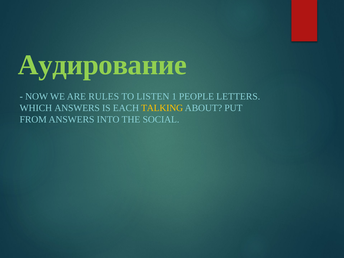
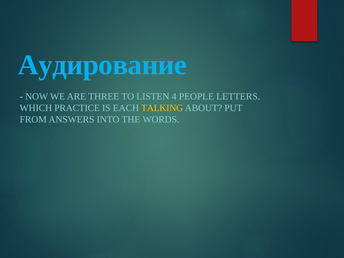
Аудирование colour: light green -> light blue (102, 65)
RULES: RULES -> THREE (104, 97)
1: 1 -> 4 (174, 97)
WHICH ANSWERS: ANSWERS -> PRACTICE (77, 108)
SOCIAL: SOCIAL -> WORDS (161, 119)
